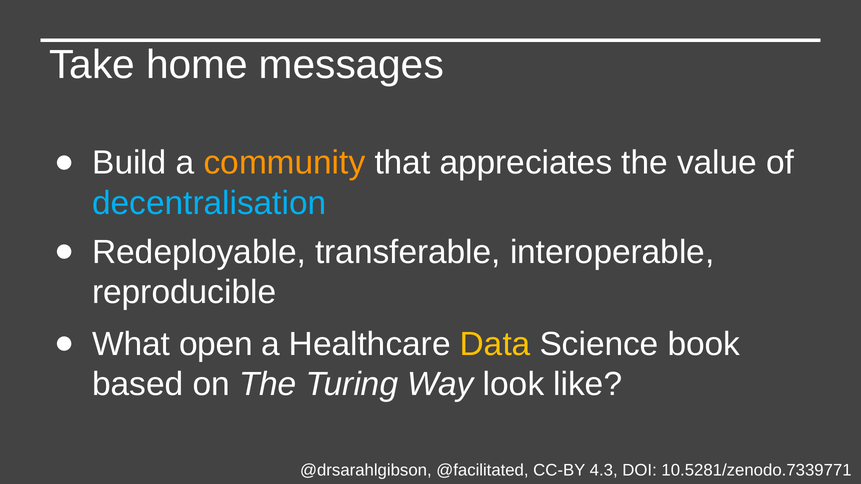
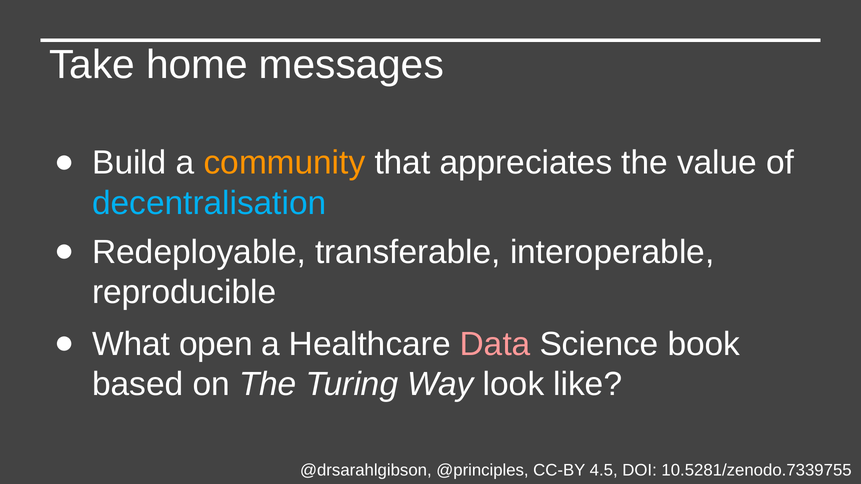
Data colour: yellow -> pink (495, 344)
@facilitated: @facilitated -> @principles (482, 471)
4.3: 4.3 -> 4.5 (604, 471)
10.5281/zenodo.7339771: 10.5281/zenodo.7339771 -> 10.5281/zenodo.7339755 (757, 471)
